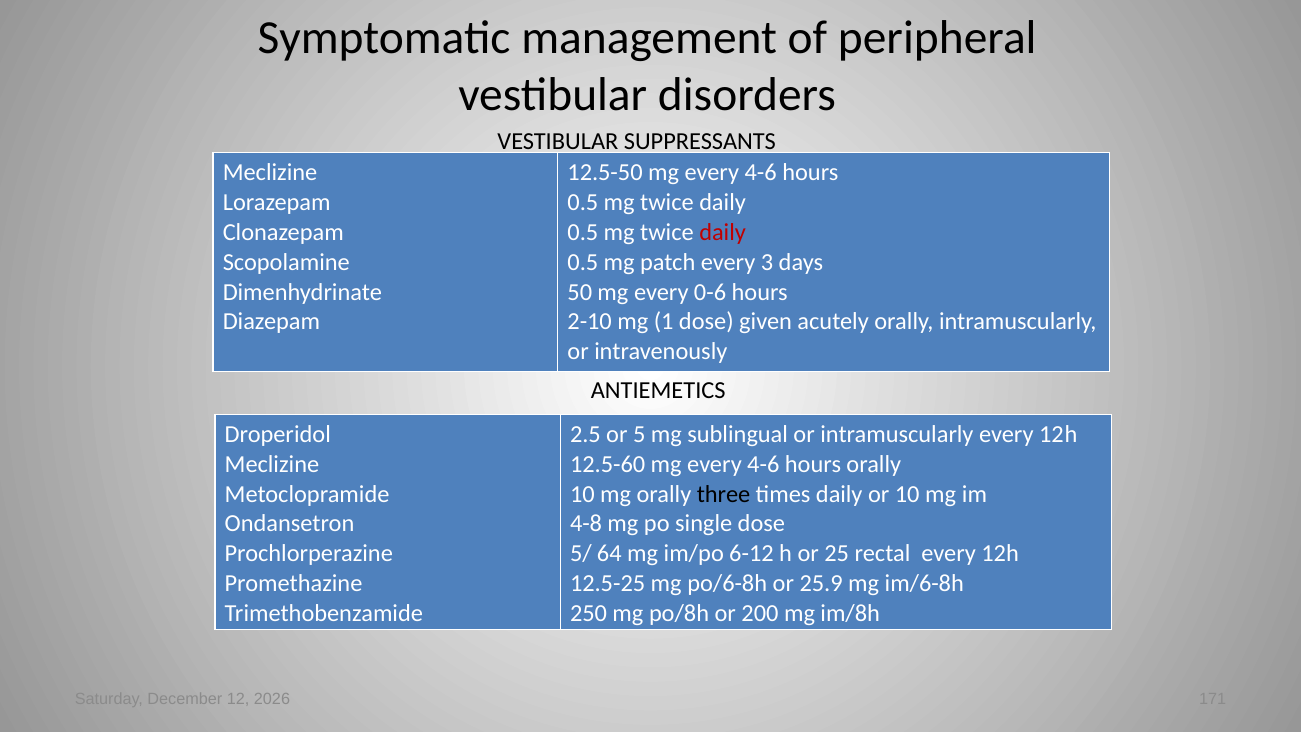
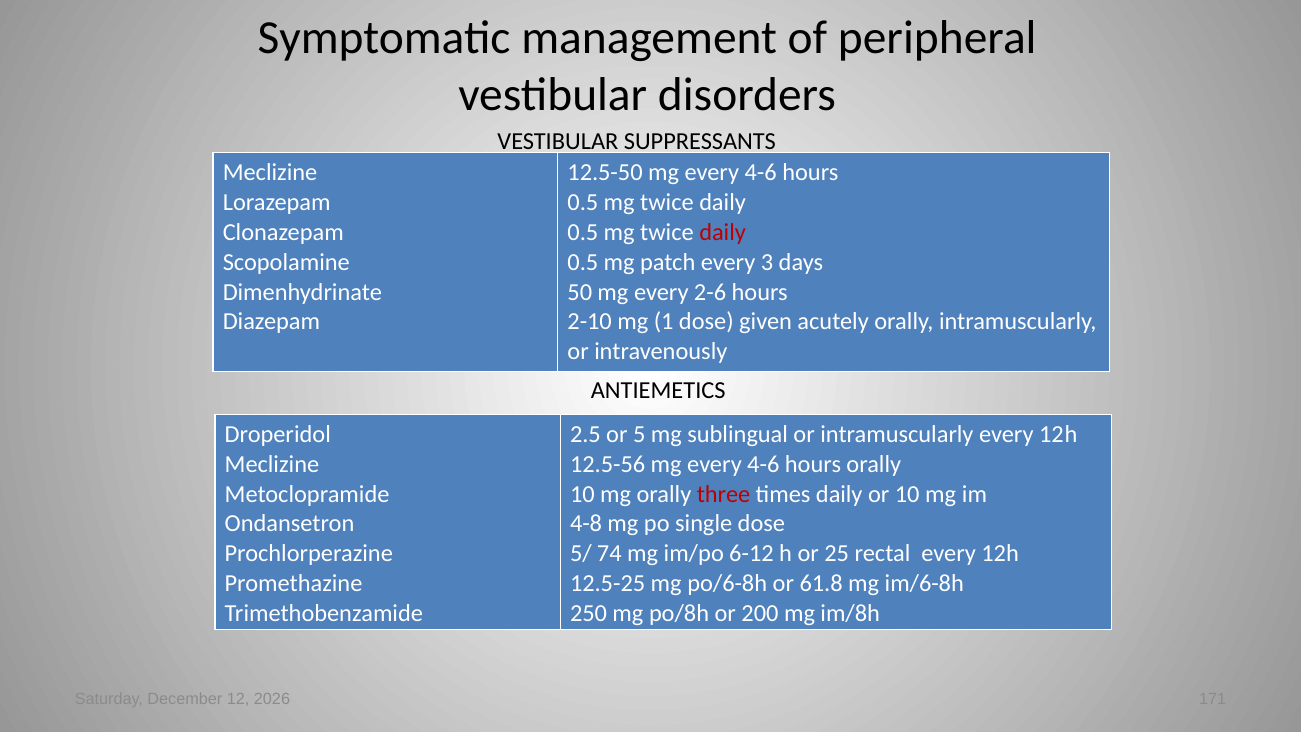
0-6: 0-6 -> 2-6 (710, 292)
12.5-60: 12.5-60 -> 12.5-56 (608, 464)
three colour: black -> red (724, 494)
64: 64 -> 74 (609, 554)
25.9: 25.9 -> 61.8 (821, 583)
